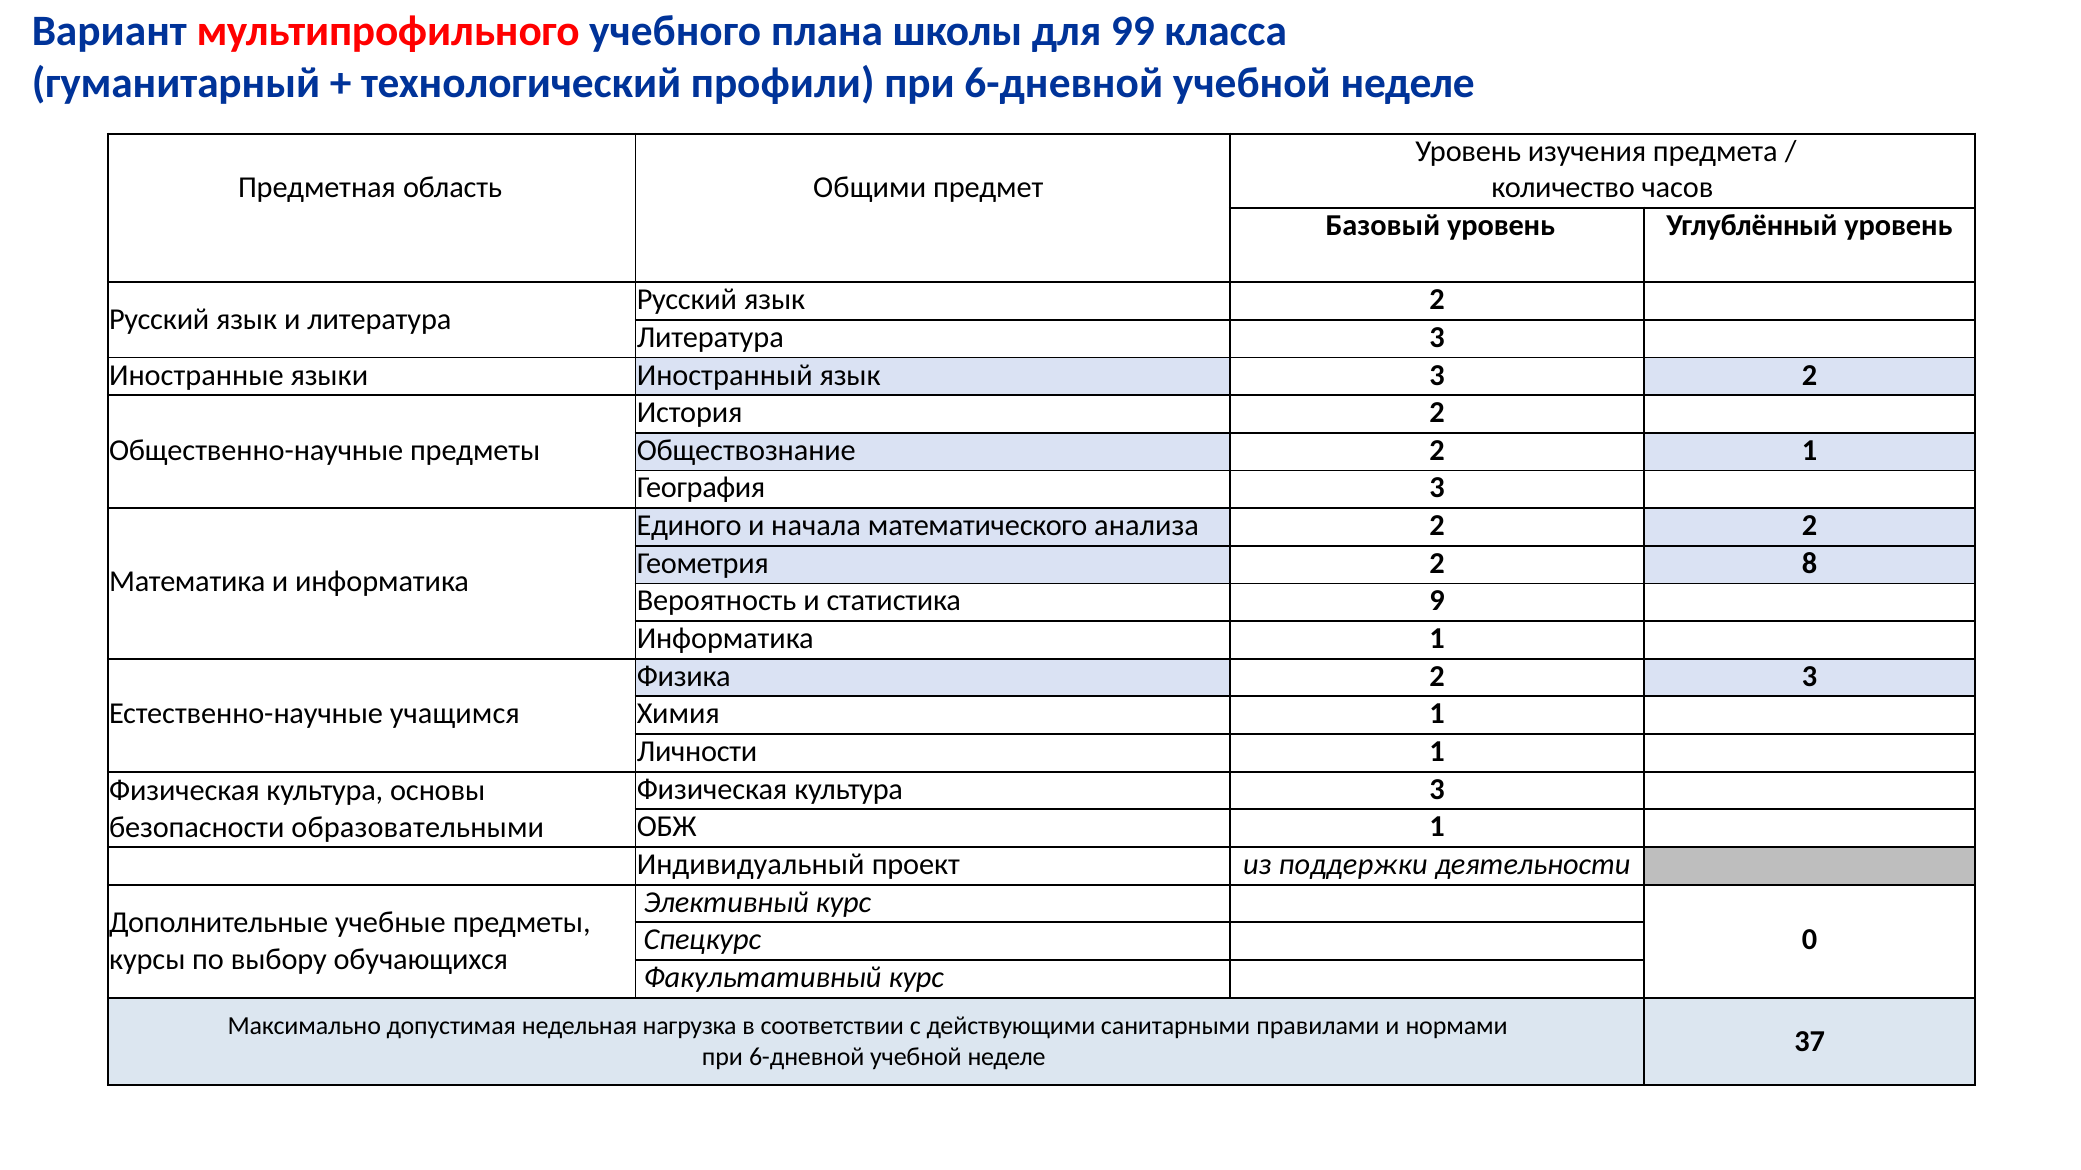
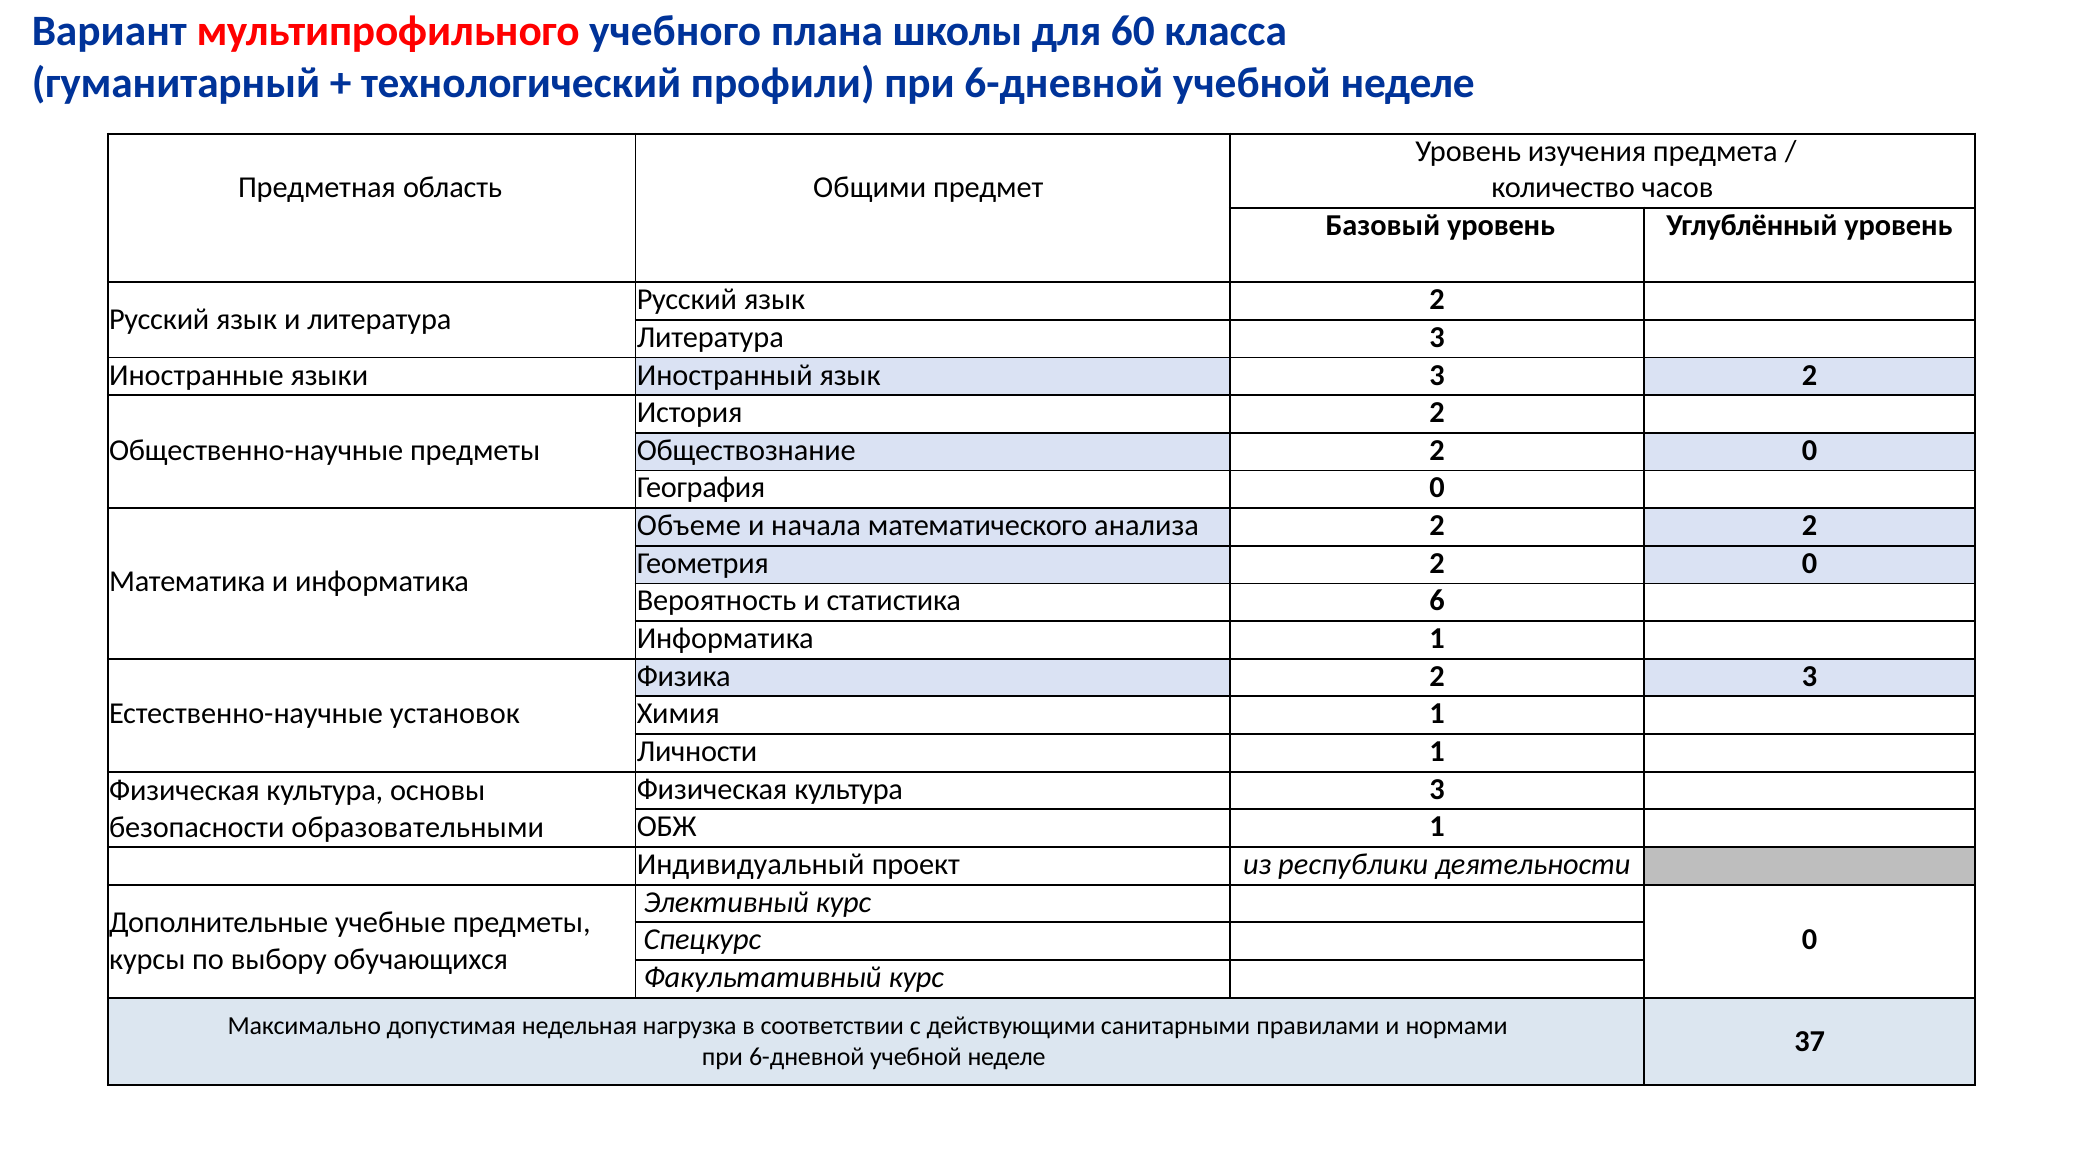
99: 99 -> 60 (1133, 31)
Обществознание 2 1: 1 -> 0 (1810, 451)
География 3: 3 -> 0 (1437, 488)
Единого: Единого -> Объеме (689, 526)
Геометрия 2 8: 8 -> 0 (1810, 564)
9: 9 -> 6 (1437, 601)
учащимся: учащимся -> установок (455, 714)
поддержки: поддержки -> республики (1353, 865)
